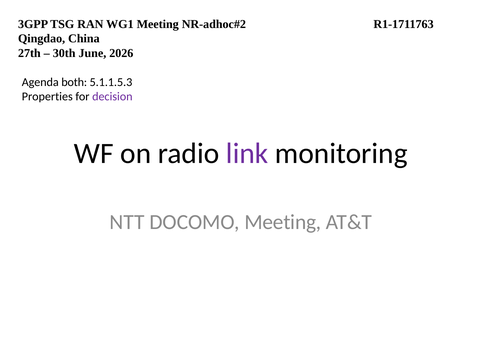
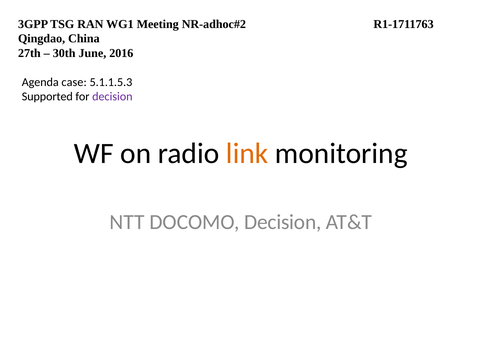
2026: 2026 -> 2016 (121, 53)
both: both -> case (74, 82)
Properties: Properties -> Supported (47, 96)
link colour: purple -> orange (247, 153)
DOCOMO Meeting: Meeting -> Decision (283, 222)
